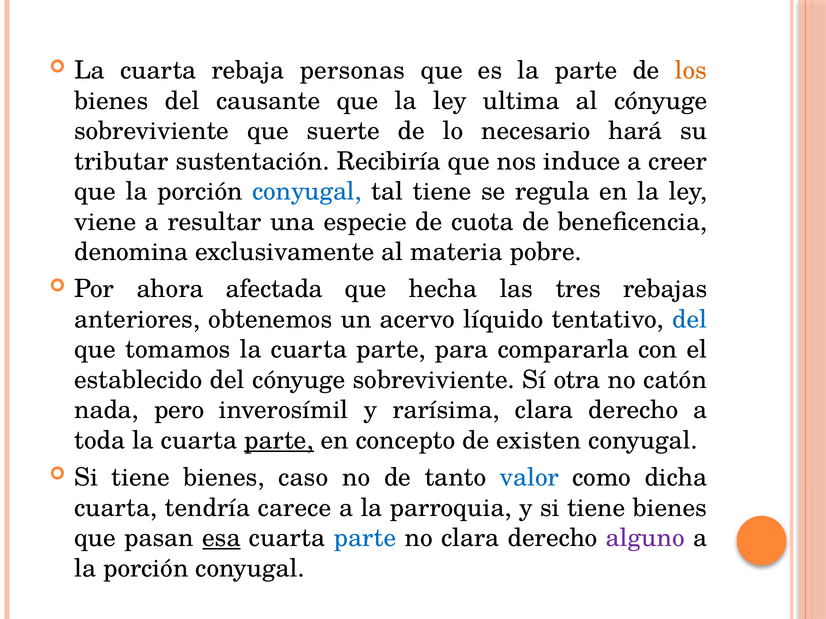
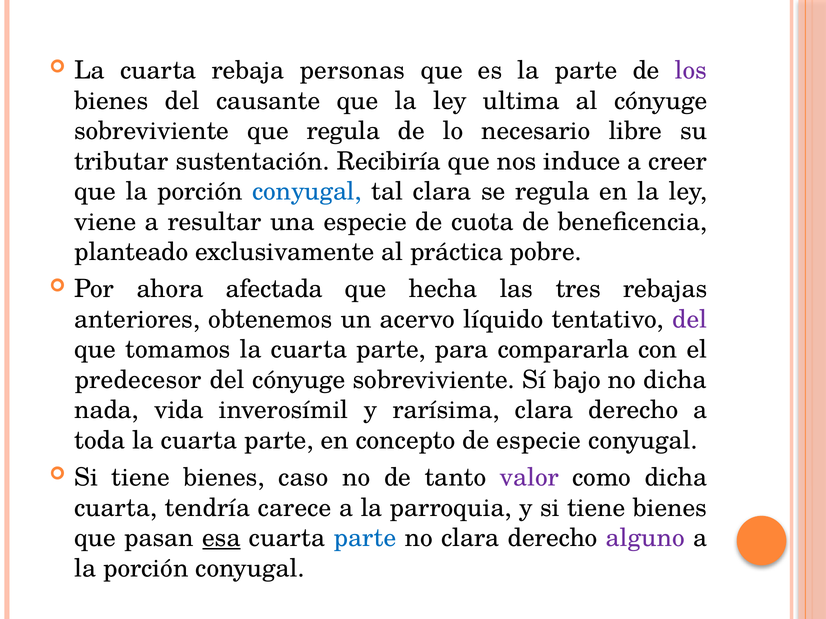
los colour: orange -> purple (691, 71)
que suerte: suerte -> regula (343, 131)
hará: hará -> libre (635, 131)
tal tiene: tiene -> clara (442, 192)
denomina: denomina -> planteado (131, 252)
materia: materia -> práctica (457, 252)
del colour: blue -> purple (690, 320)
establecido: establecido -> predecesor (138, 380)
otra: otra -> bajo (577, 380)
no catón: catón -> dicha (675, 380)
pero: pero -> vida (179, 410)
parte underline: present -> none (279, 441)
de existen: existen -> especie (539, 441)
valor colour: blue -> purple (529, 478)
